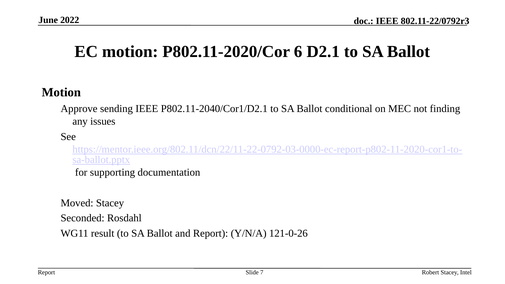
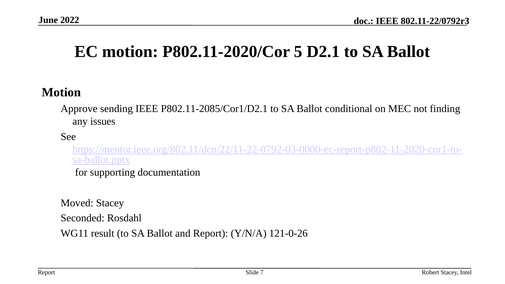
6: 6 -> 5 (298, 52)
P802.11-2040/Cor1/D2.1: P802.11-2040/Cor1/D2.1 -> P802.11-2085/Cor1/D2.1 (214, 109)
